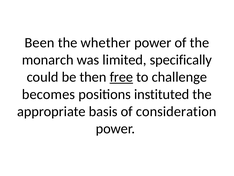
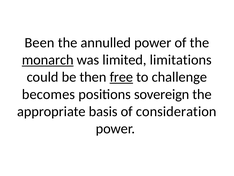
whether: whether -> annulled (106, 43)
monarch underline: none -> present (48, 60)
specifically: specifically -> limitations (181, 60)
instituted: instituted -> sovereign (162, 94)
